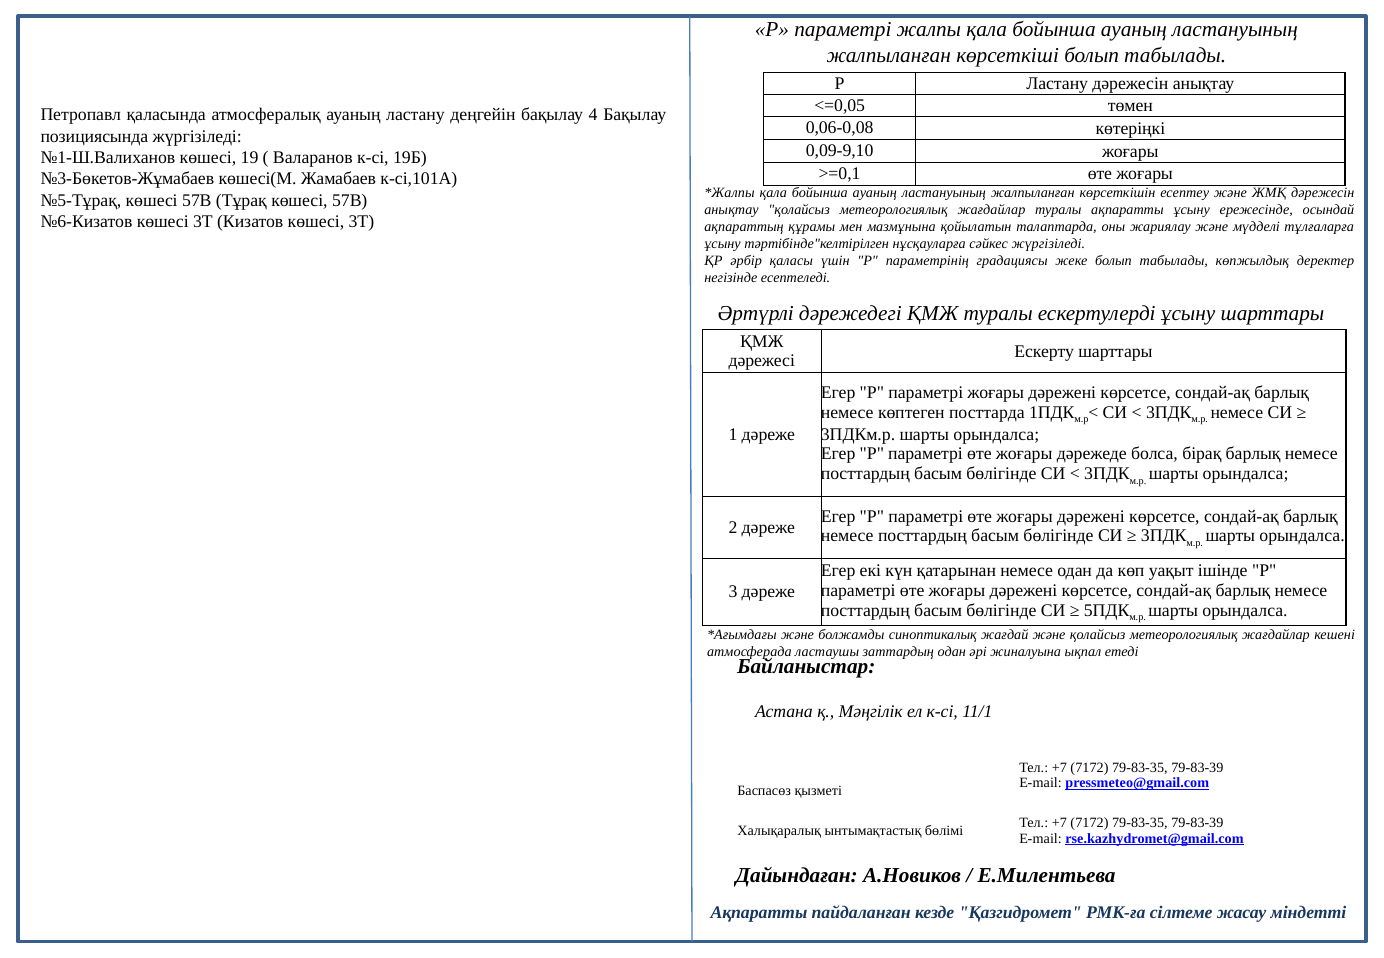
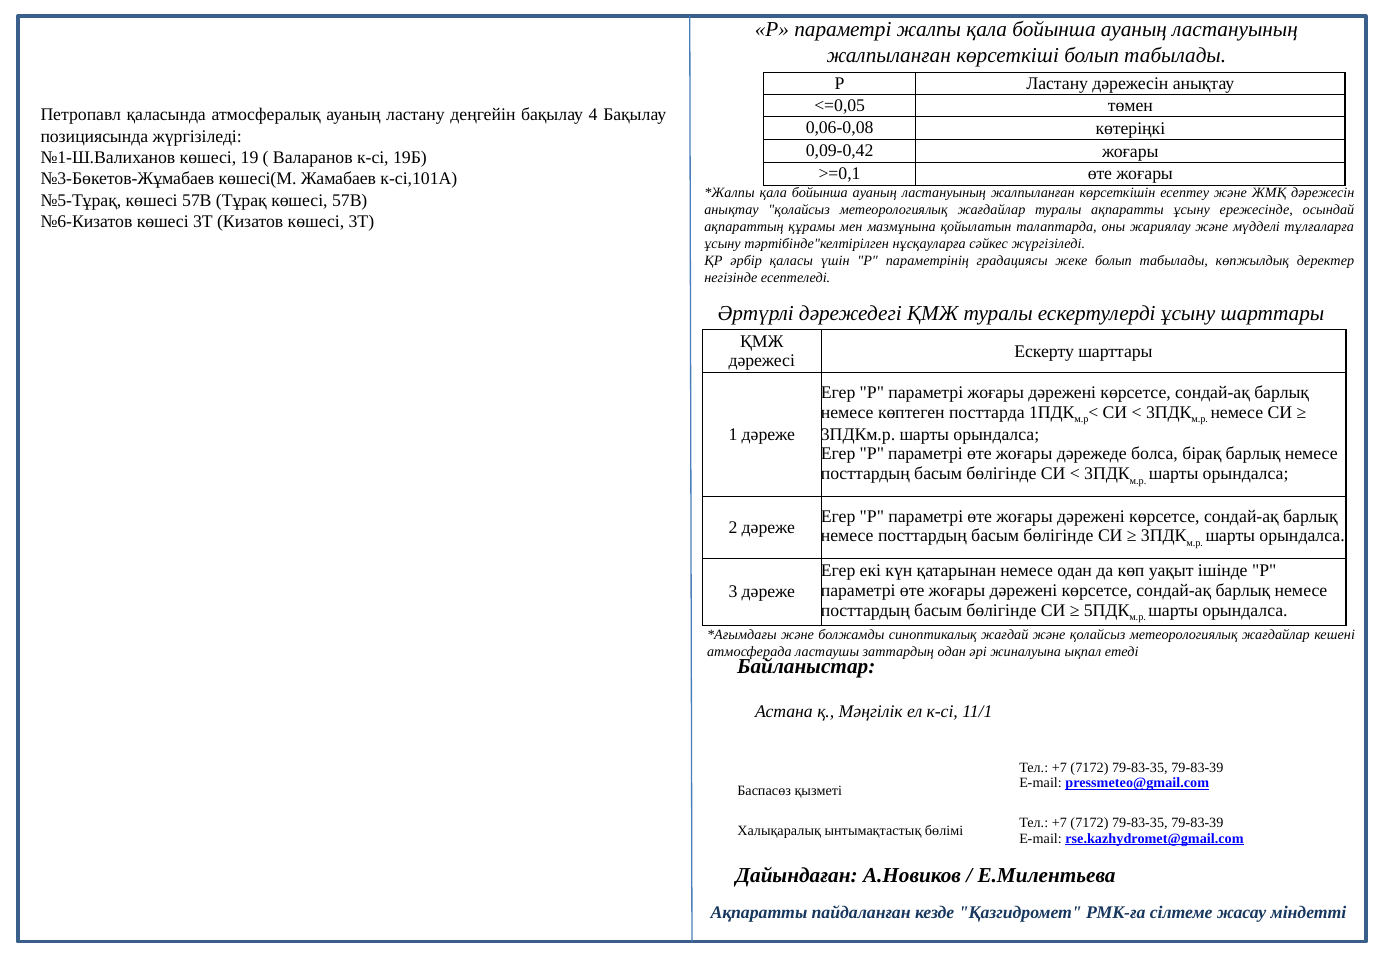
0,09-9,10: 0,09-9,10 -> 0,09-0,42 (840, 151)
